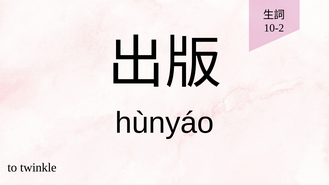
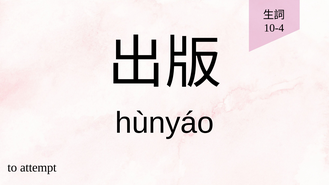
10-2: 10-2 -> 10-4 (274, 28)
twinkle: twinkle -> attempt (38, 168)
